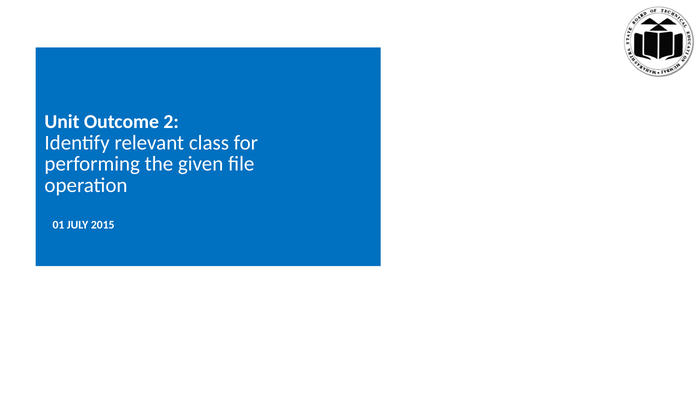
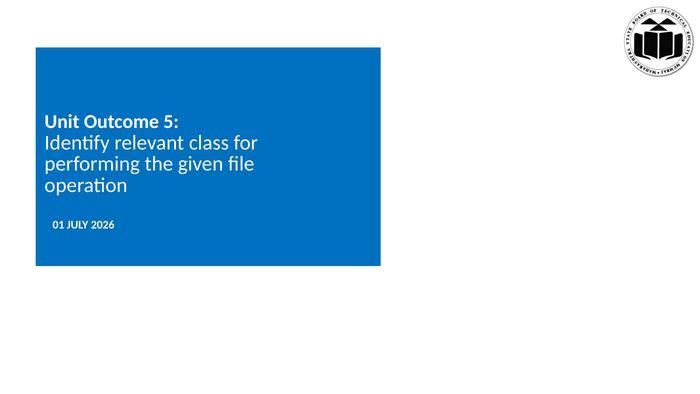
2: 2 -> 5 (171, 122)
2015: 2015 -> 2026 (103, 225)
